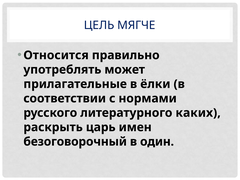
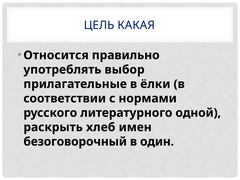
МЯГЧЕ: МЯГЧЕ -> КАКАЯ (136, 25)
может: может -> выбор (125, 70)
каких: каких -> одной (198, 113)
царь: царь -> хлеб (101, 127)
